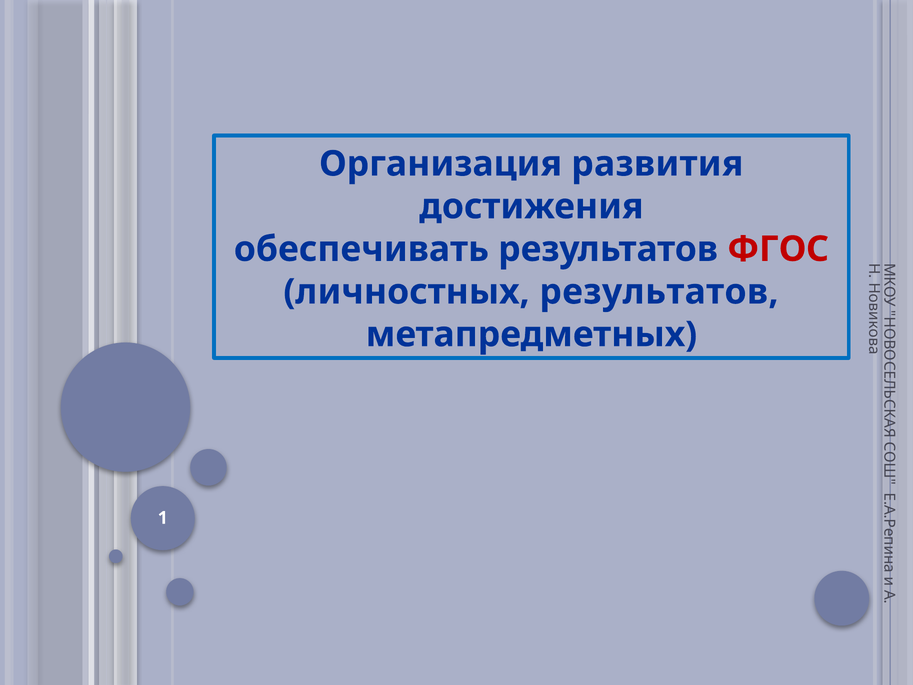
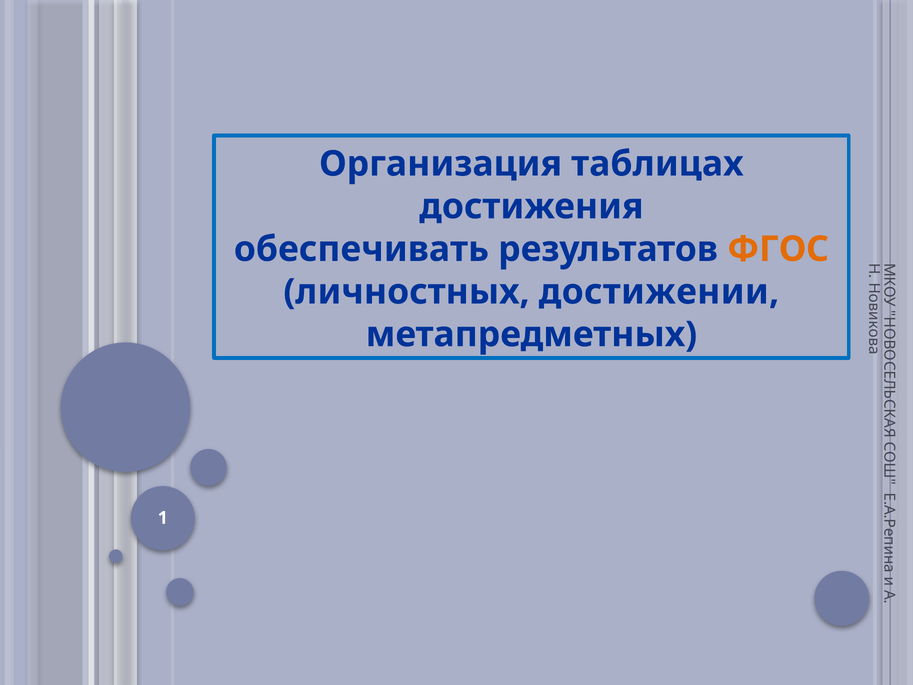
развития: развития -> таблицах (657, 164)
ФГОС colour: red -> orange (778, 249)
личностных результатов: результатов -> достижении (659, 292)
